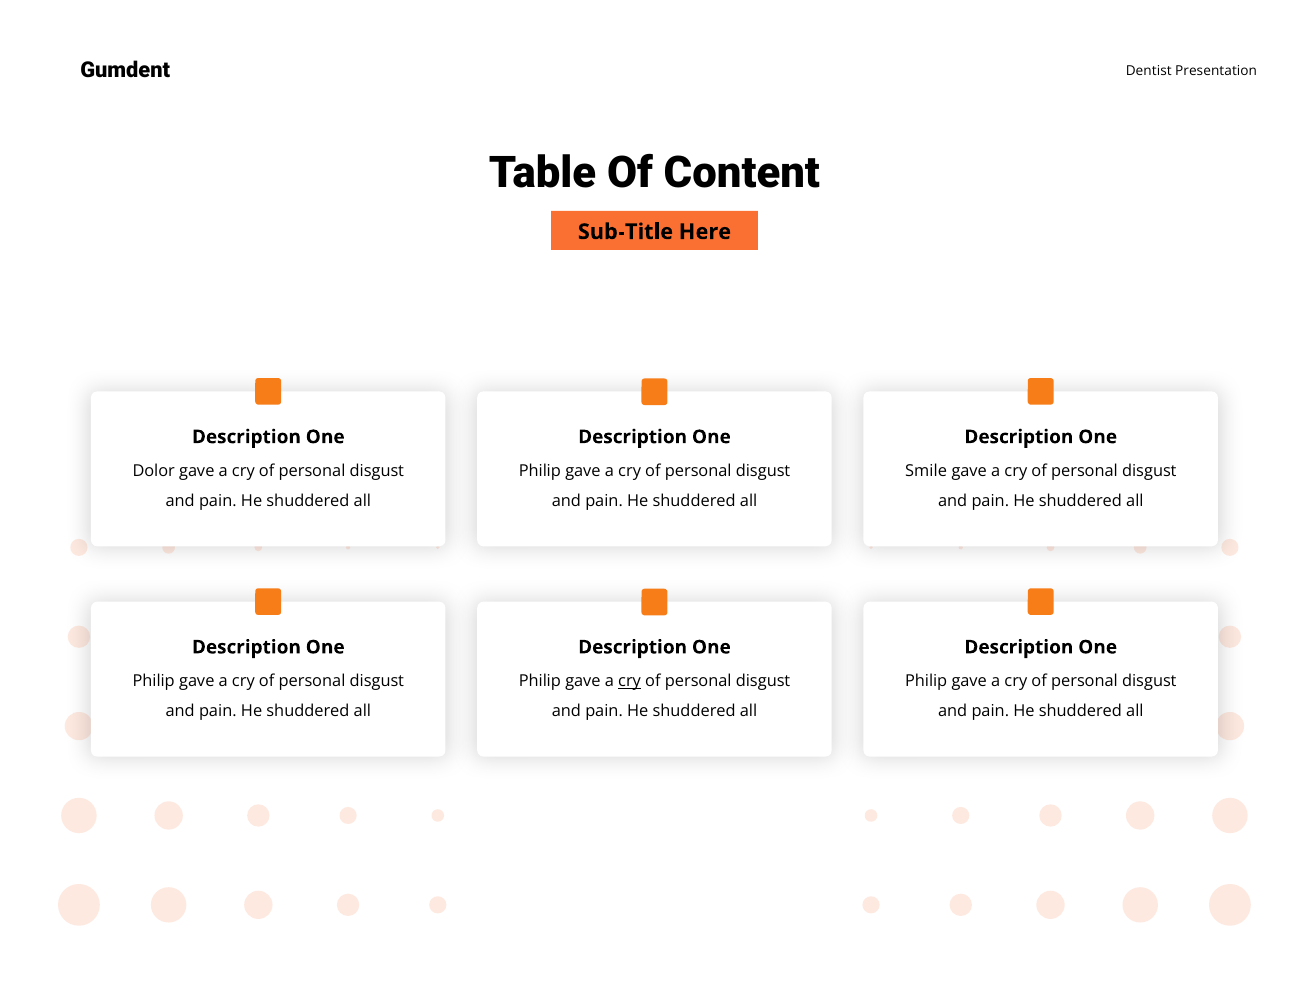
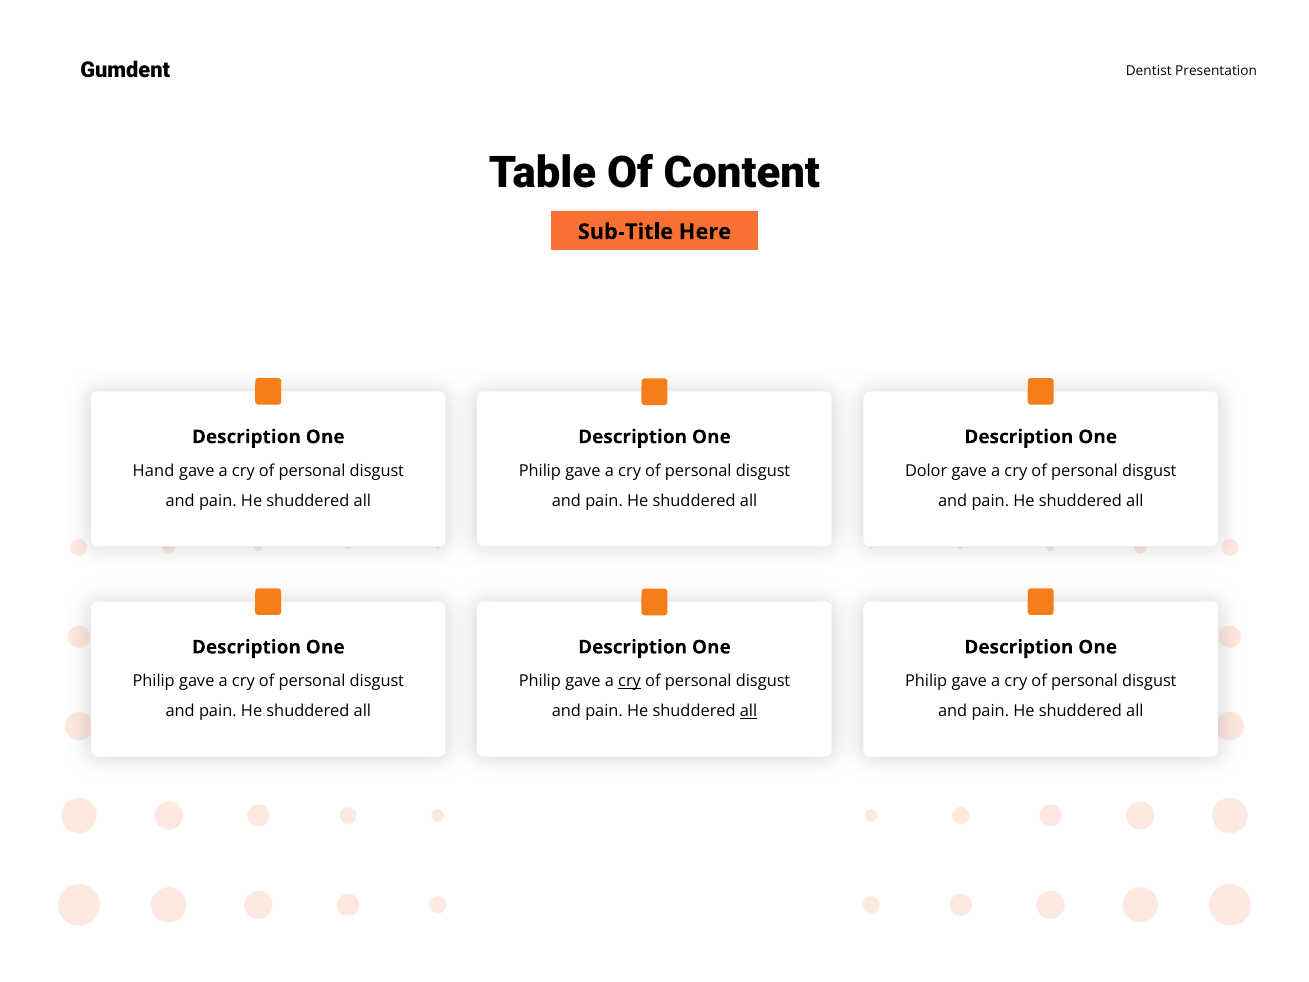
Dolor: Dolor -> Hand (154, 471)
Smile: Smile -> Dolor (926, 471)
all underline: none -> present (749, 711)
